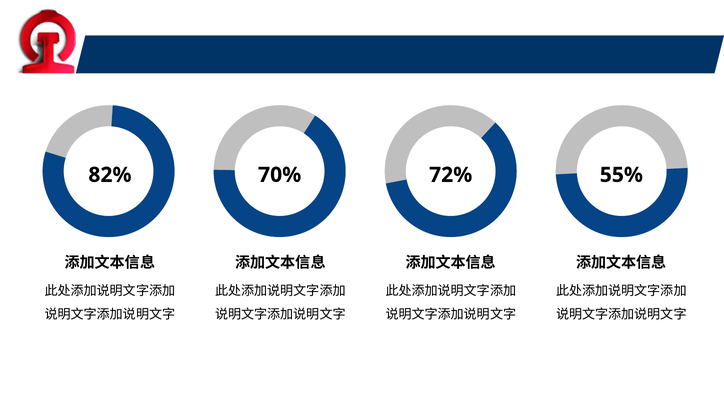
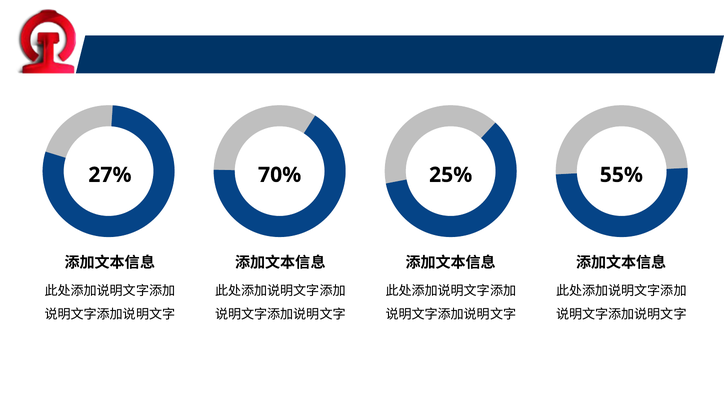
82%: 82% -> 27% (110, 175)
72%: 72% -> 25% (451, 175)
